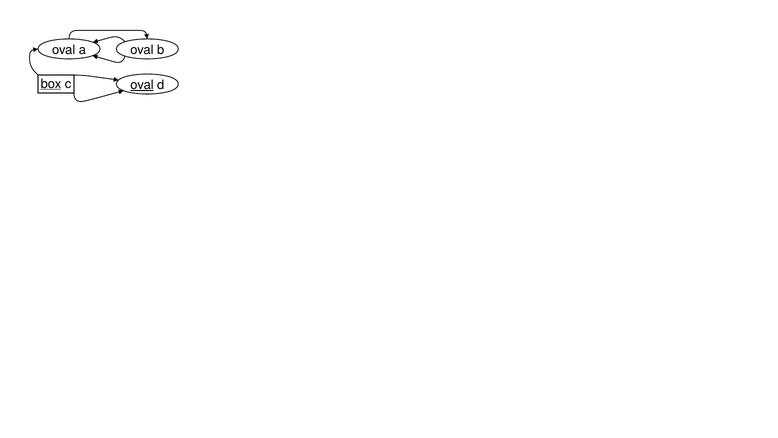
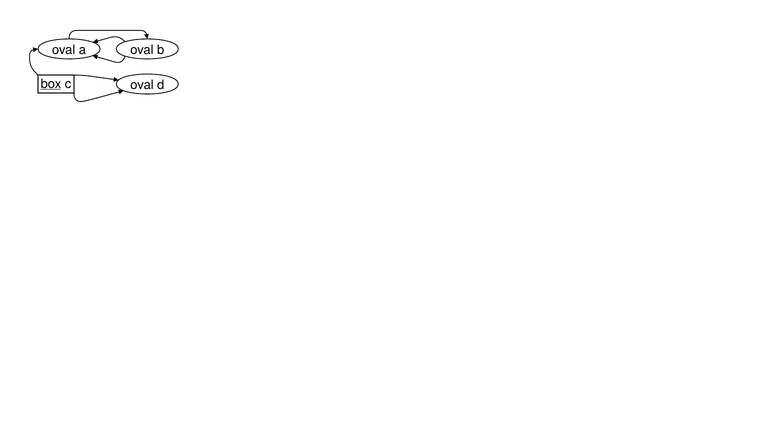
oval underline: present -> none (142, 85)
